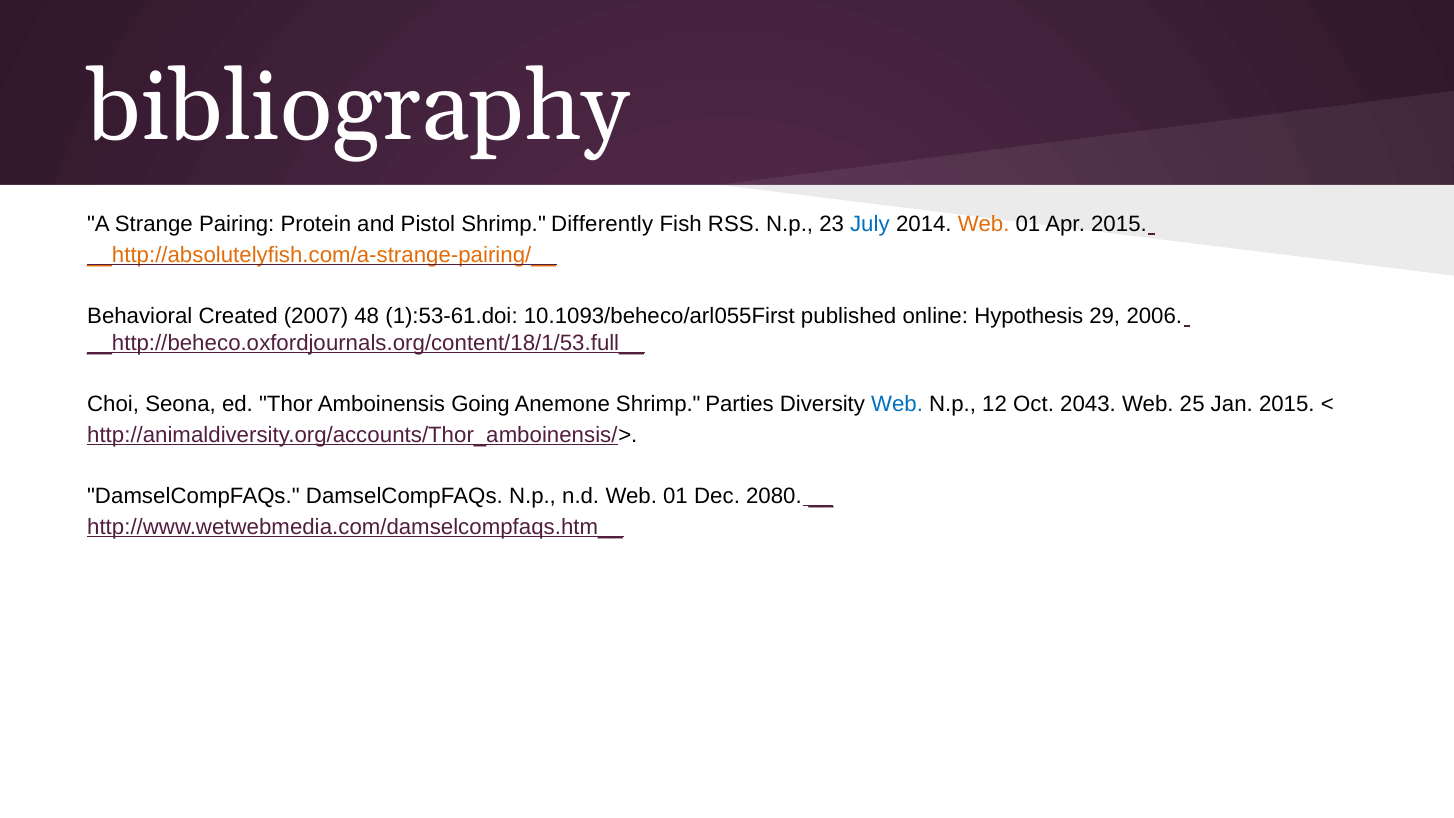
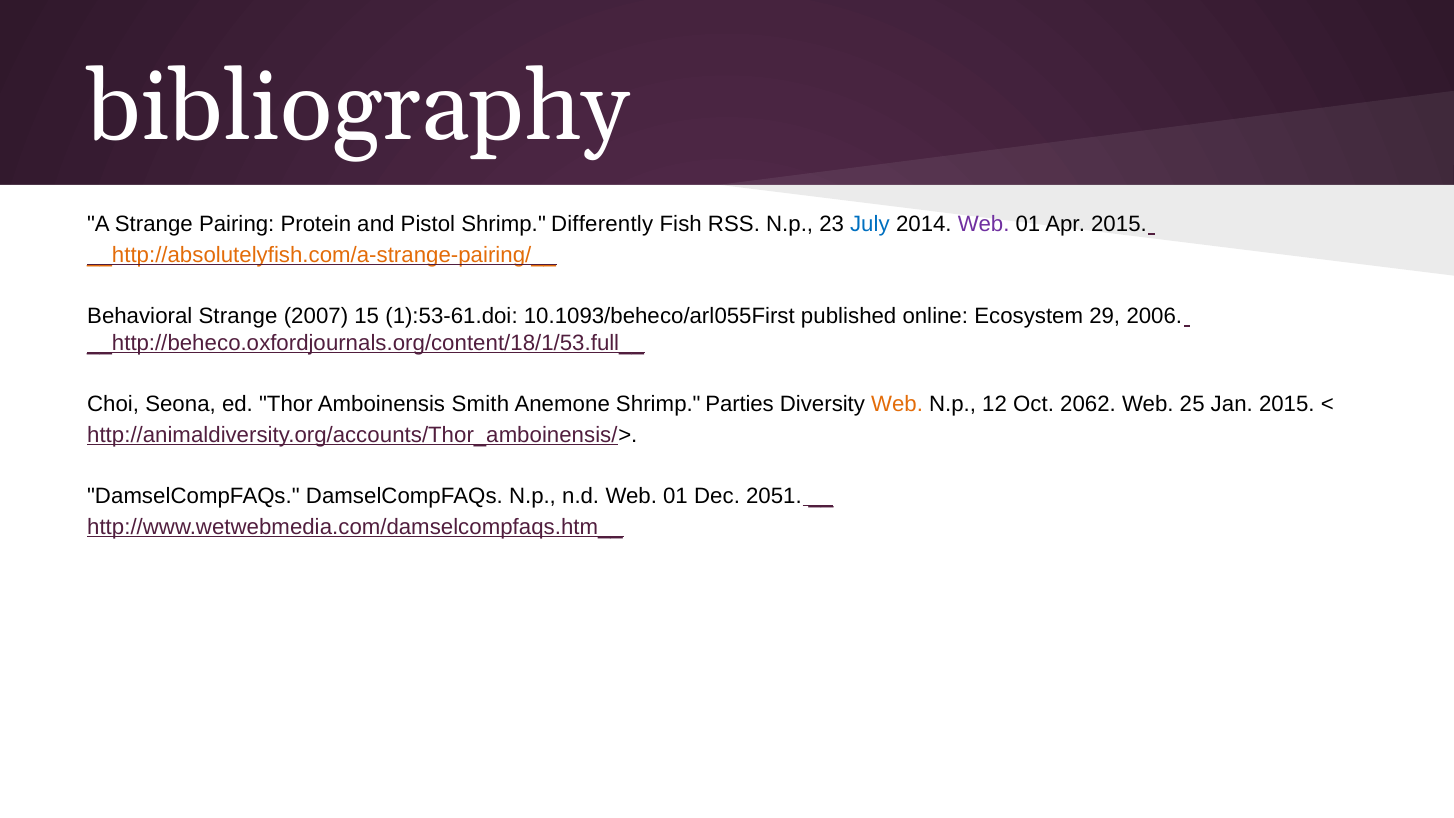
Web colour: orange -> purple (984, 224)
Behavioral Created: Created -> Strange (238, 316)
48: 48 -> 15 (367, 316)
Hypothesis: Hypothesis -> Ecosystem (1029, 316)
Going: Going -> Smith (480, 404)
Web colour: blue -> orange (897, 404)
2043: 2043 -> 2062 (1088, 404)
2080: 2080 -> 2051 (774, 496)
